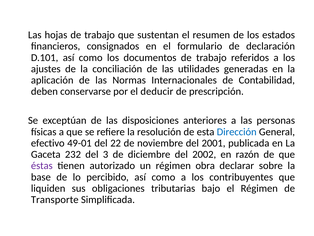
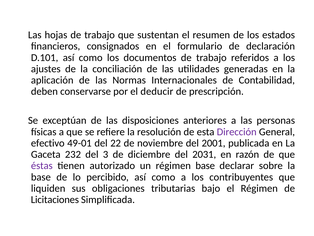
Dirección colour: blue -> purple (237, 132)
2002: 2002 -> 2031 (204, 154)
régimen obra: obra -> base (205, 165)
Transporte: Transporte -> Licitaciones (55, 199)
